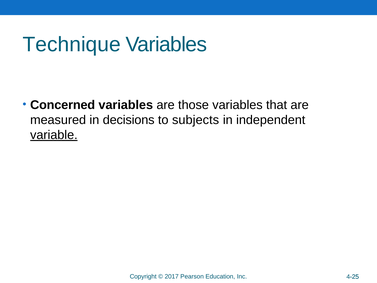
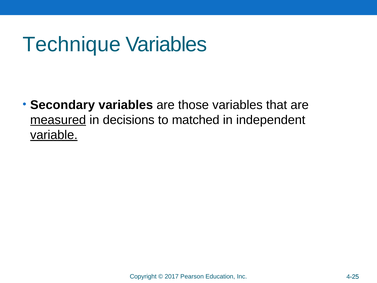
Concerned: Concerned -> Secondary (63, 105)
measured underline: none -> present (58, 120)
subjects: subjects -> matched (196, 120)
